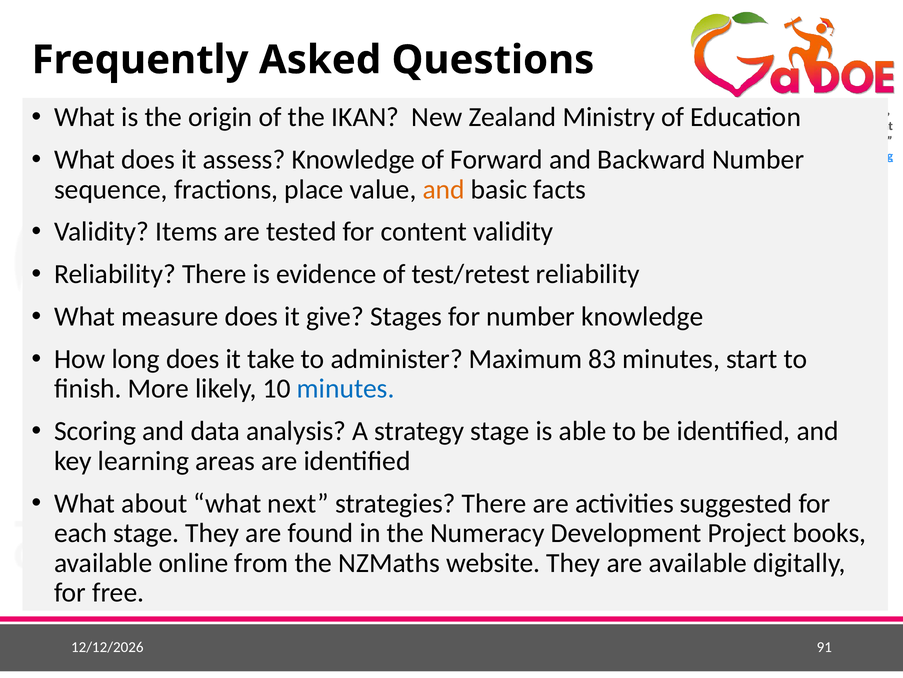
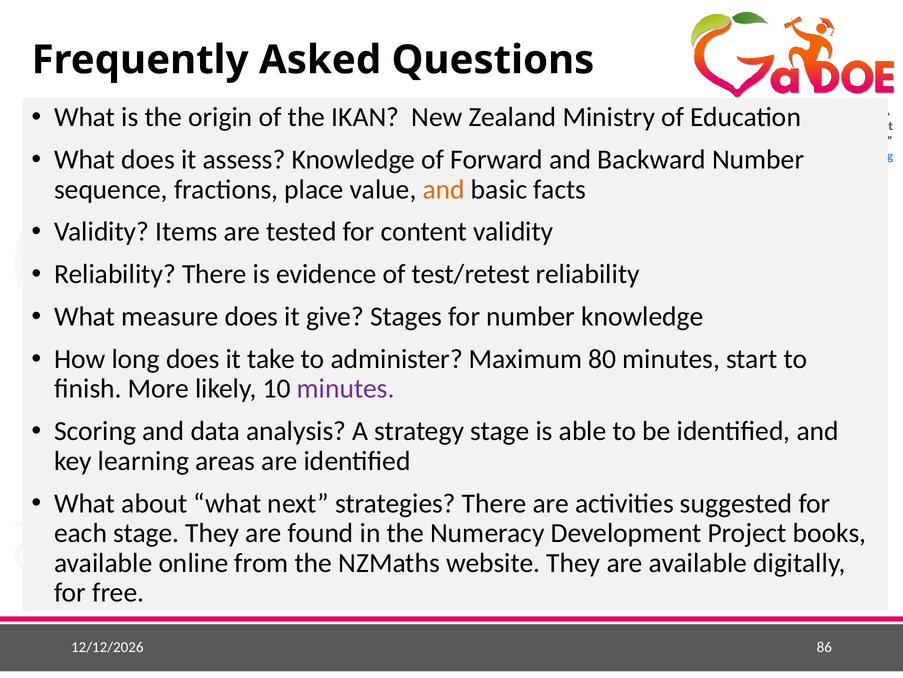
83: 83 -> 80 (602, 359)
minutes colour: blue -> purple (346, 388)
91: 91 -> 86 (824, 647)
